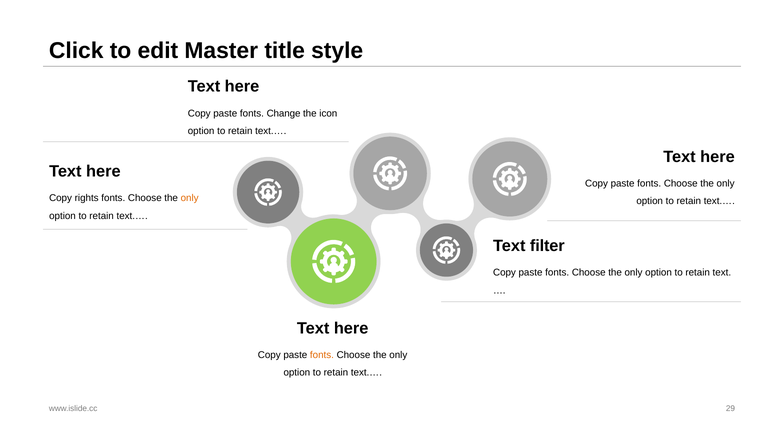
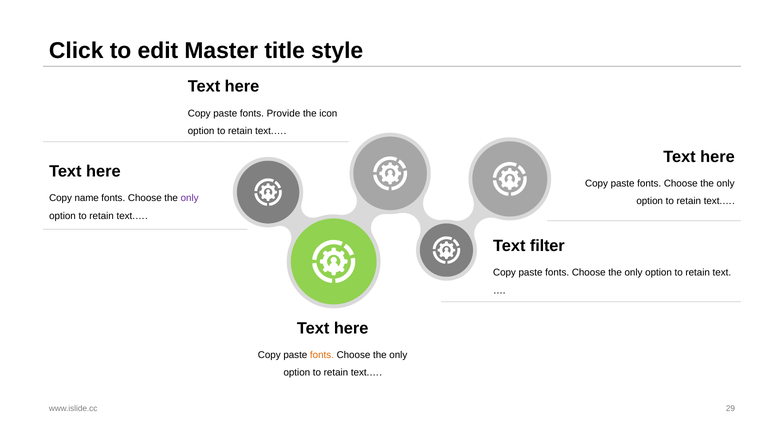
Change: Change -> Provide (283, 113)
rights: rights -> name (87, 198)
only colour: orange -> purple (190, 198)
